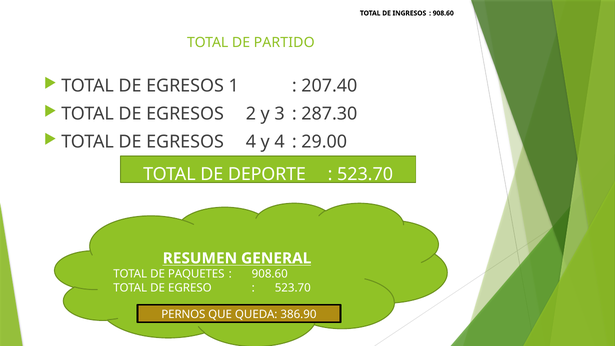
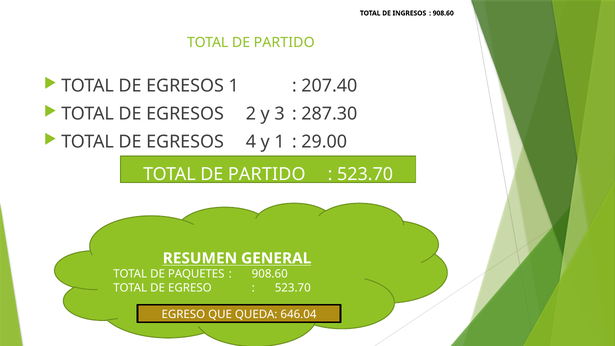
y 4: 4 -> 1 (280, 142)
DEPORTE: DEPORTE -> PARTIDO (267, 174)
PERNOS: PERNOS -> EGRESO (183, 314)
386.90: 386.90 -> 646.04 (298, 314)
